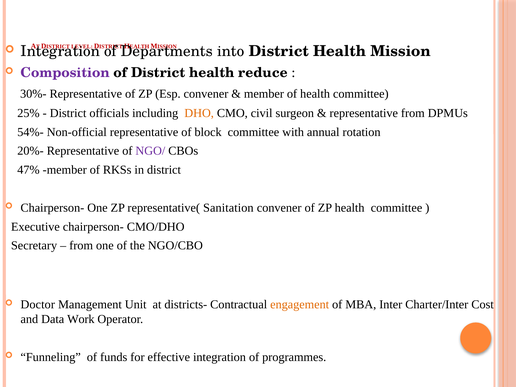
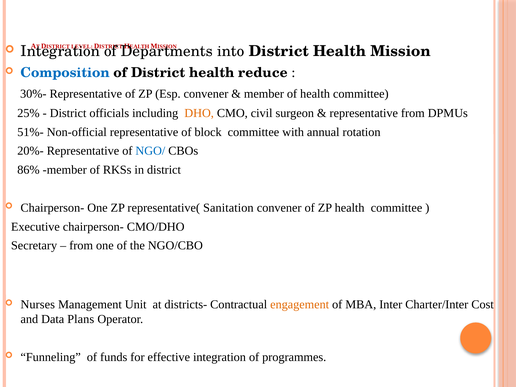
Composition colour: purple -> blue (65, 73)
54%-: 54%- -> 51%- (30, 132)
NGO/ colour: purple -> blue (150, 151)
47%: 47% -> 86% (28, 170)
Doctor: Doctor -> Nurses (38, 305)
Work: Work -> Plans (81, 319)
